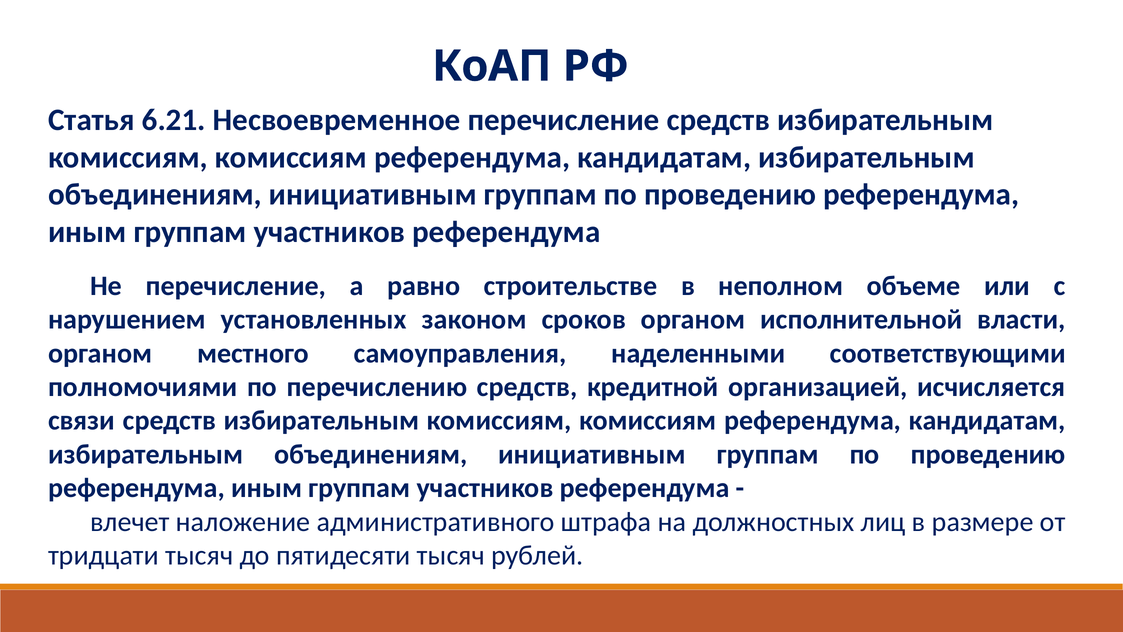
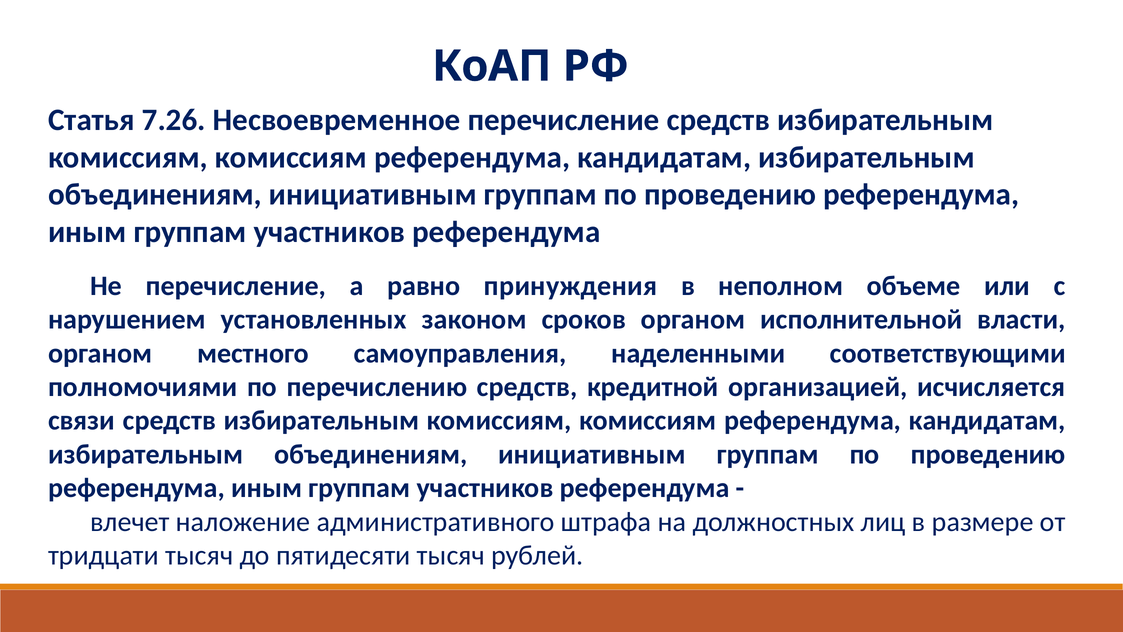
6.21: 6.21 -> 7.26 (174, 120)
строительстве: строительстве -> принуждения (571, 286)
